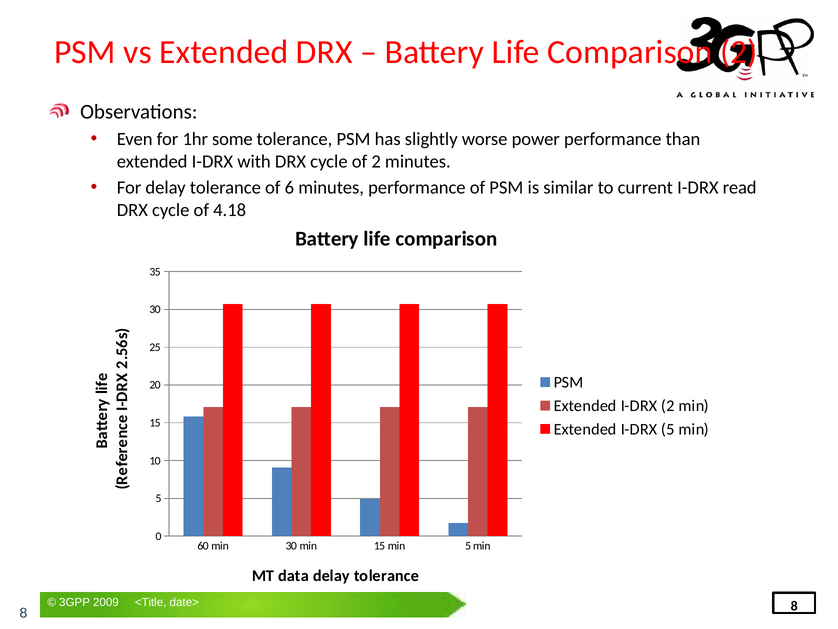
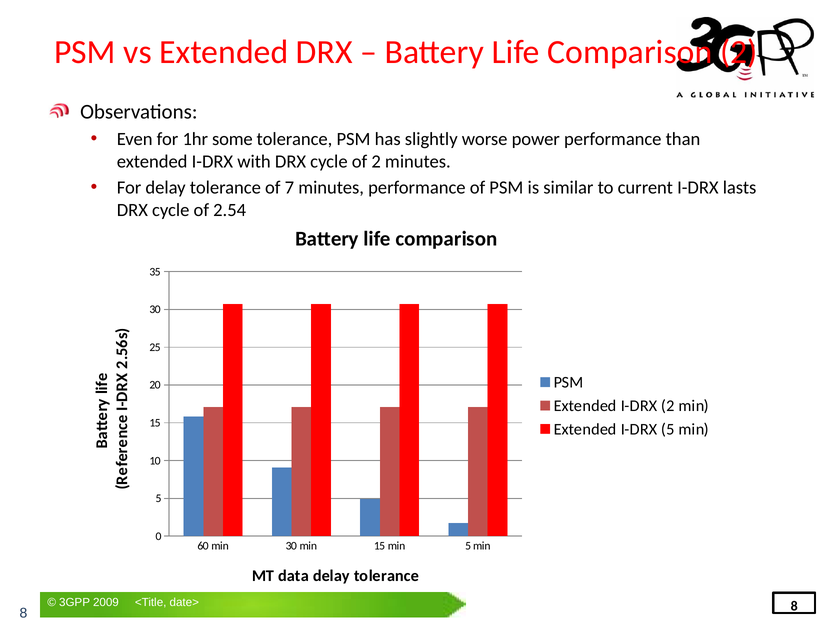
of 6: 6 -> 7 (289, 187)
read: read -> lasts (740, 187)
4.18: 4.18 -> 2.54 (230, 210)
